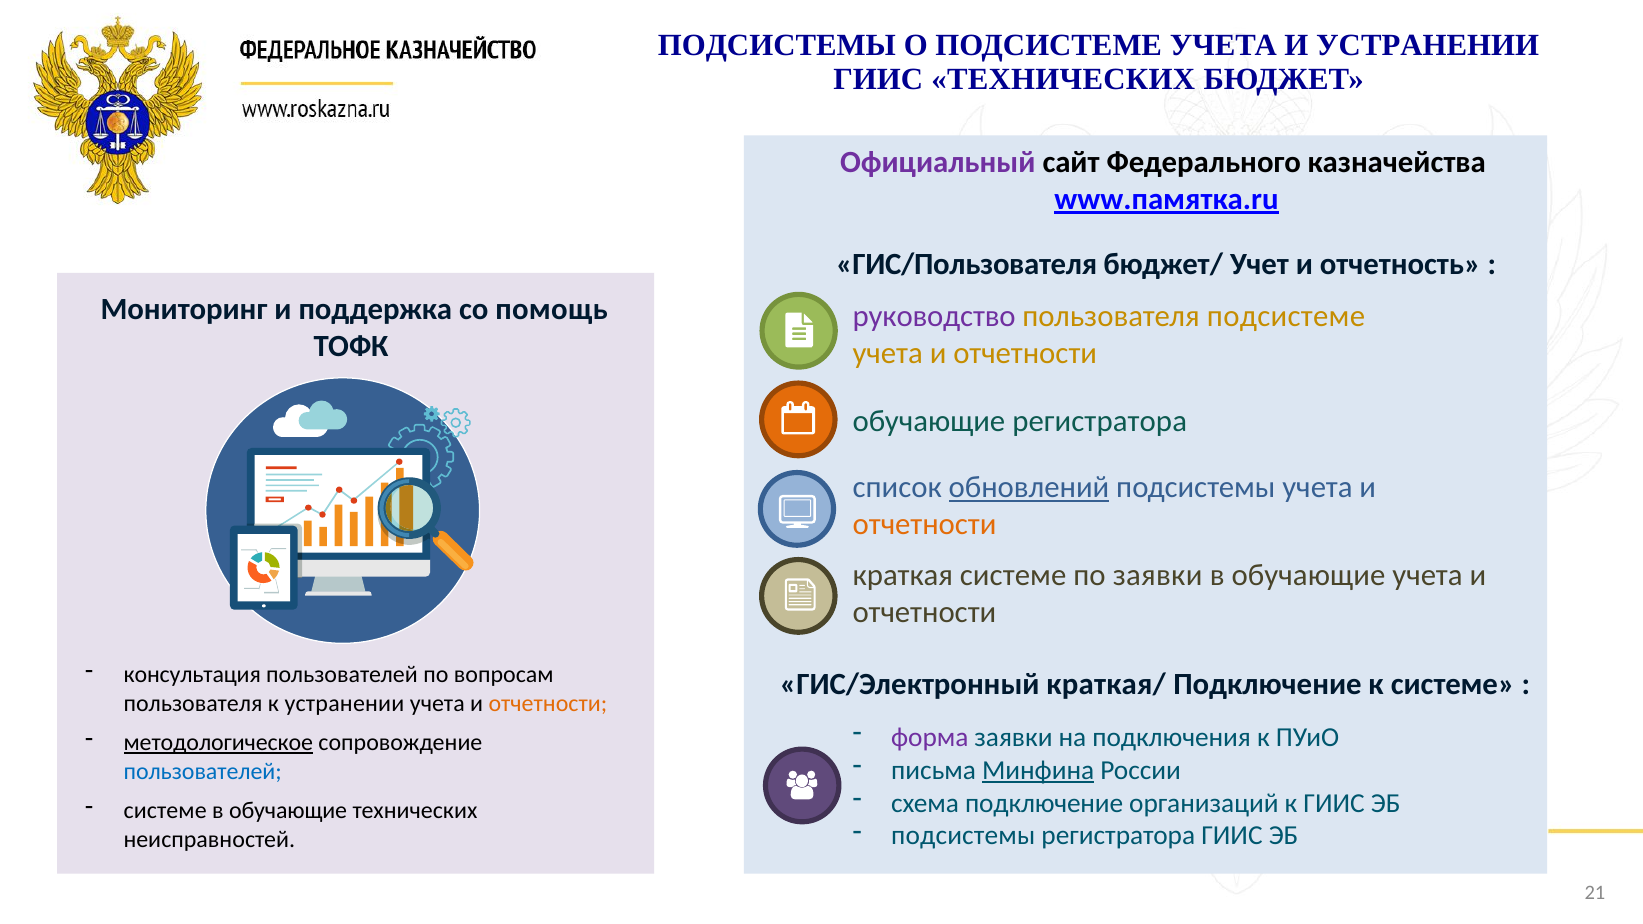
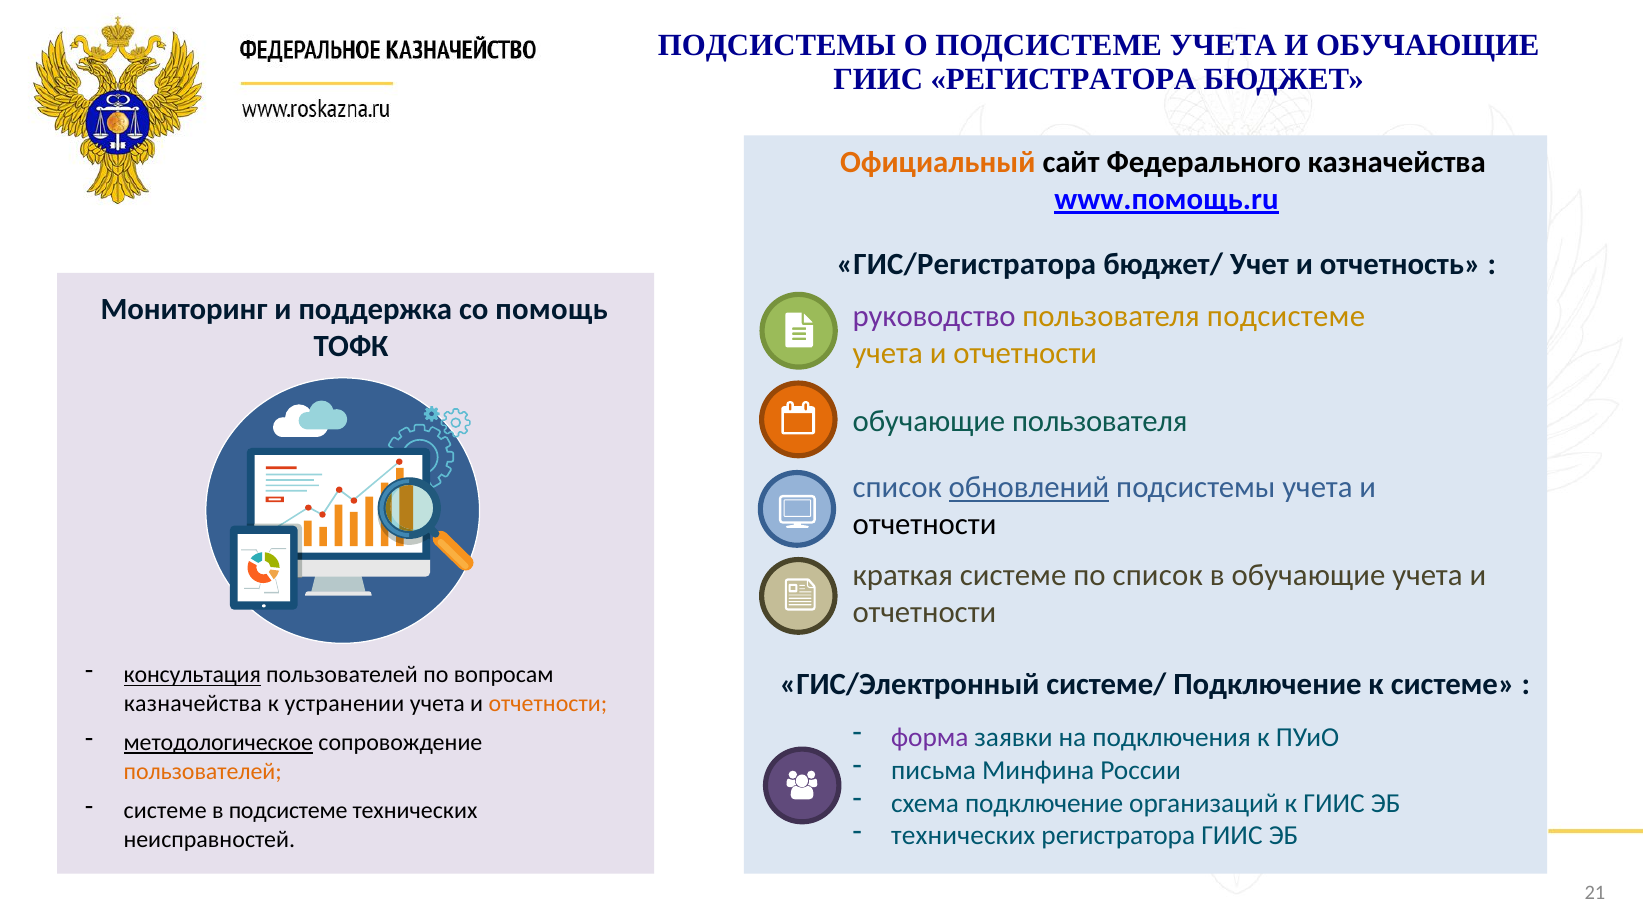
И УСТРАНЕНИИ: УСТРАНЕНИИ -> ОБУЧАЮЩИЕ (1428, 46)
ГИИС ТЕХНИЧЕСКИХ: ТЕХНИЧЕСКИХ -> РЕГИСТРАТОРА (1063, 79)
Официальный colour: purple -> orange (938, 162)
www.памятка.ru: www.памятка.ru -> www.помощь.ru (1167, 199)
ГИС/Пользователя: ГИС/Пользователя -> ГИС/Регистратора (966, 264)
обучающие регистратора: регистратора -> пользователя (1100, 421)
отчетности colour: orange -> black (925, 524)
по заявки: заявки -> список (1158, 575)
консультация underline: none -> present (192, 675)
краткая/: краткая/ -> системе/ (1106, 684)
пользователя: пользователя -> казначейства (193, 704)
Минфина underline: present -> none (1038, 770)
пользователей colour: blue -> orange (203, 772)
обучающие: обучающие -> подсистеме (288, 811)
подсистемы: подсистемы -> технических (963, 836)
